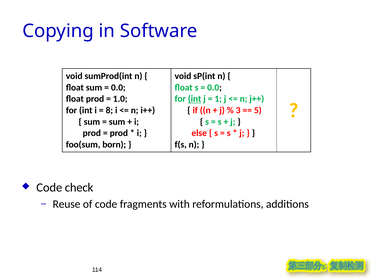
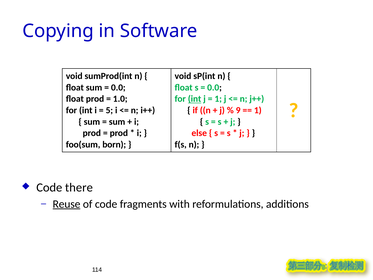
8: 8 -> 5 (109, 110)
3: 3 -> 9 (238, 110)
5: 5 -> 1 (258, 110)
check: check -> there (79, 187)
Reuse underline: none -> present (67, 204)
